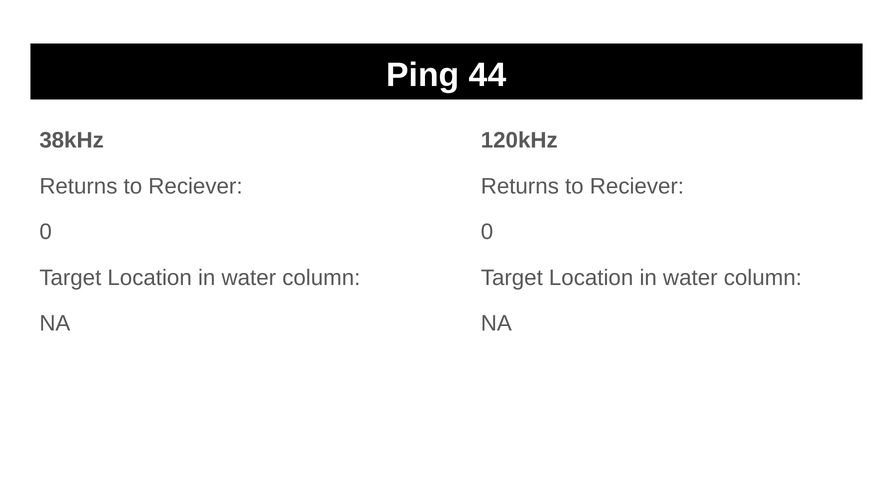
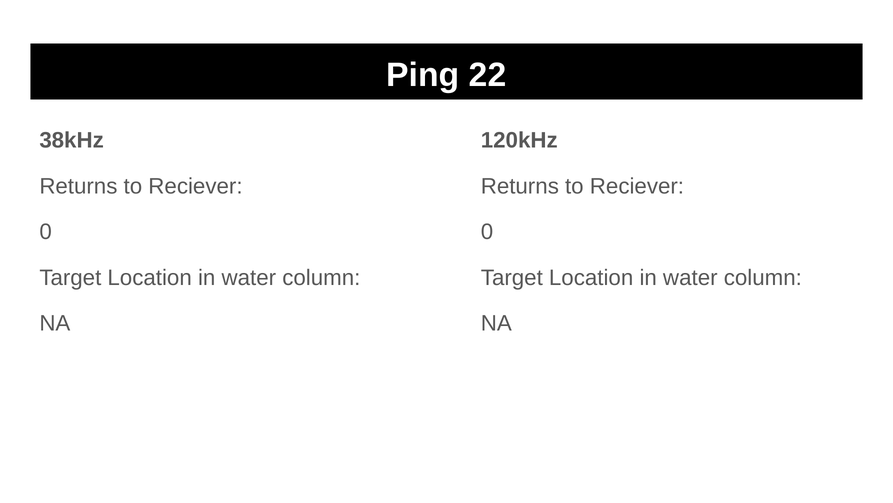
44: 44 -> 22 (488, 75)
